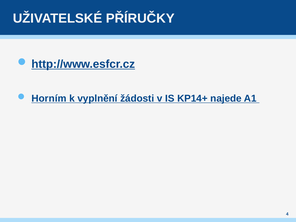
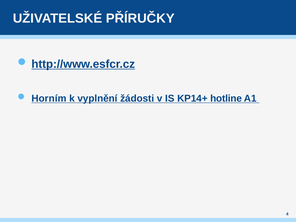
najede: najede -> hotline (226, 98)
